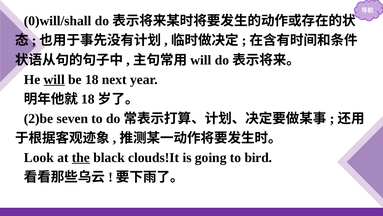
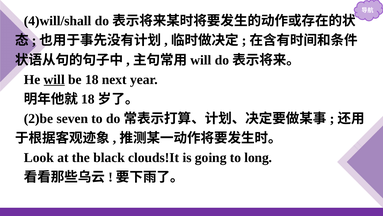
0)will/shall: 0)will/shall -> 4)will/shall (58, 21)
the underline: present -> none (81, 157)
bird: bird -> long (258, 157)
